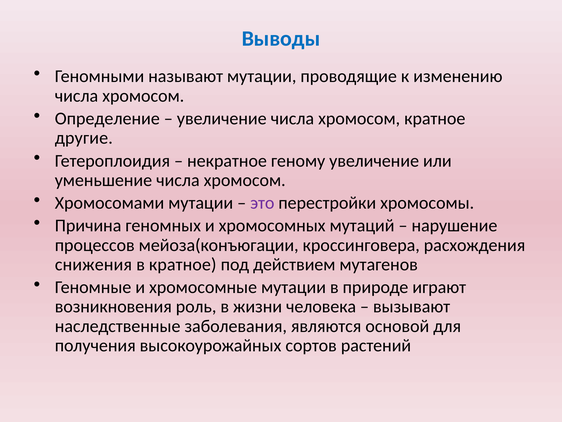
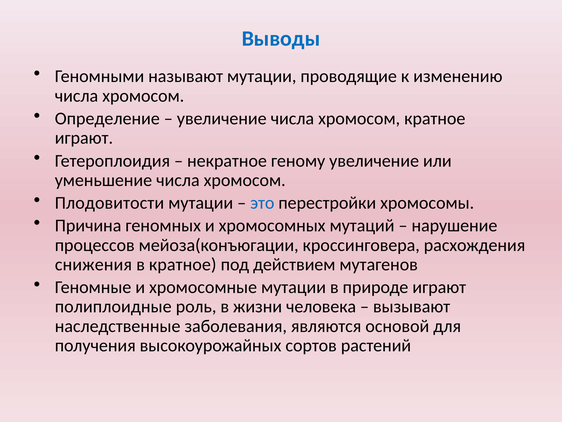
другие: другие -> играют (84, 138)
Хромосомами: Хромосомами -> Плодовитости (109, 203)
это colour: purple -> blue (262, 203)
возникновения: возникновения -> полиплоидные (113, 306)
